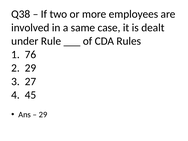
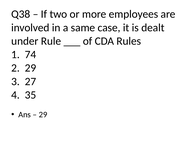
76: 76 -> 74 (31, 55)
45: 45 -> 35 (31, 95)
